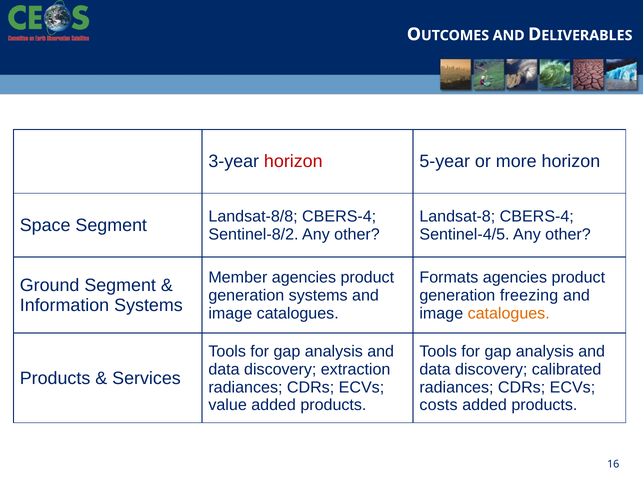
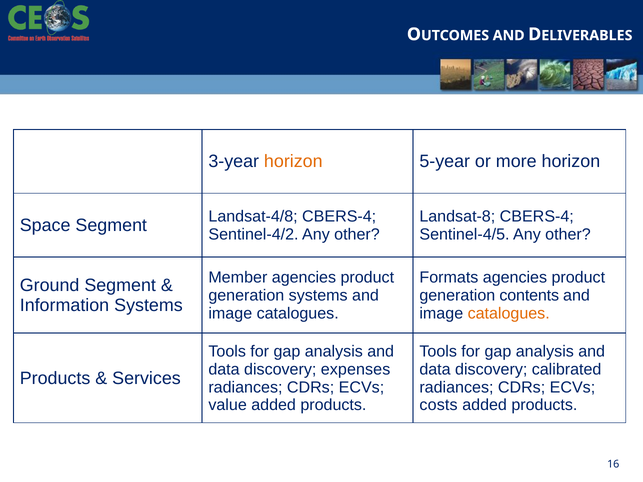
horizon colour: red -> orange (293, 162)
Landsat-8/8: Landsat-8/8 -> Landsat-4/8 (253, 216)
Sentinel-8/2: Sentinel-8/2 -> Sentinel-4/2 (253, 234)
freezing: freezing -> contents (529, 295)
extraction: extraction -> expenses (356, 369)
